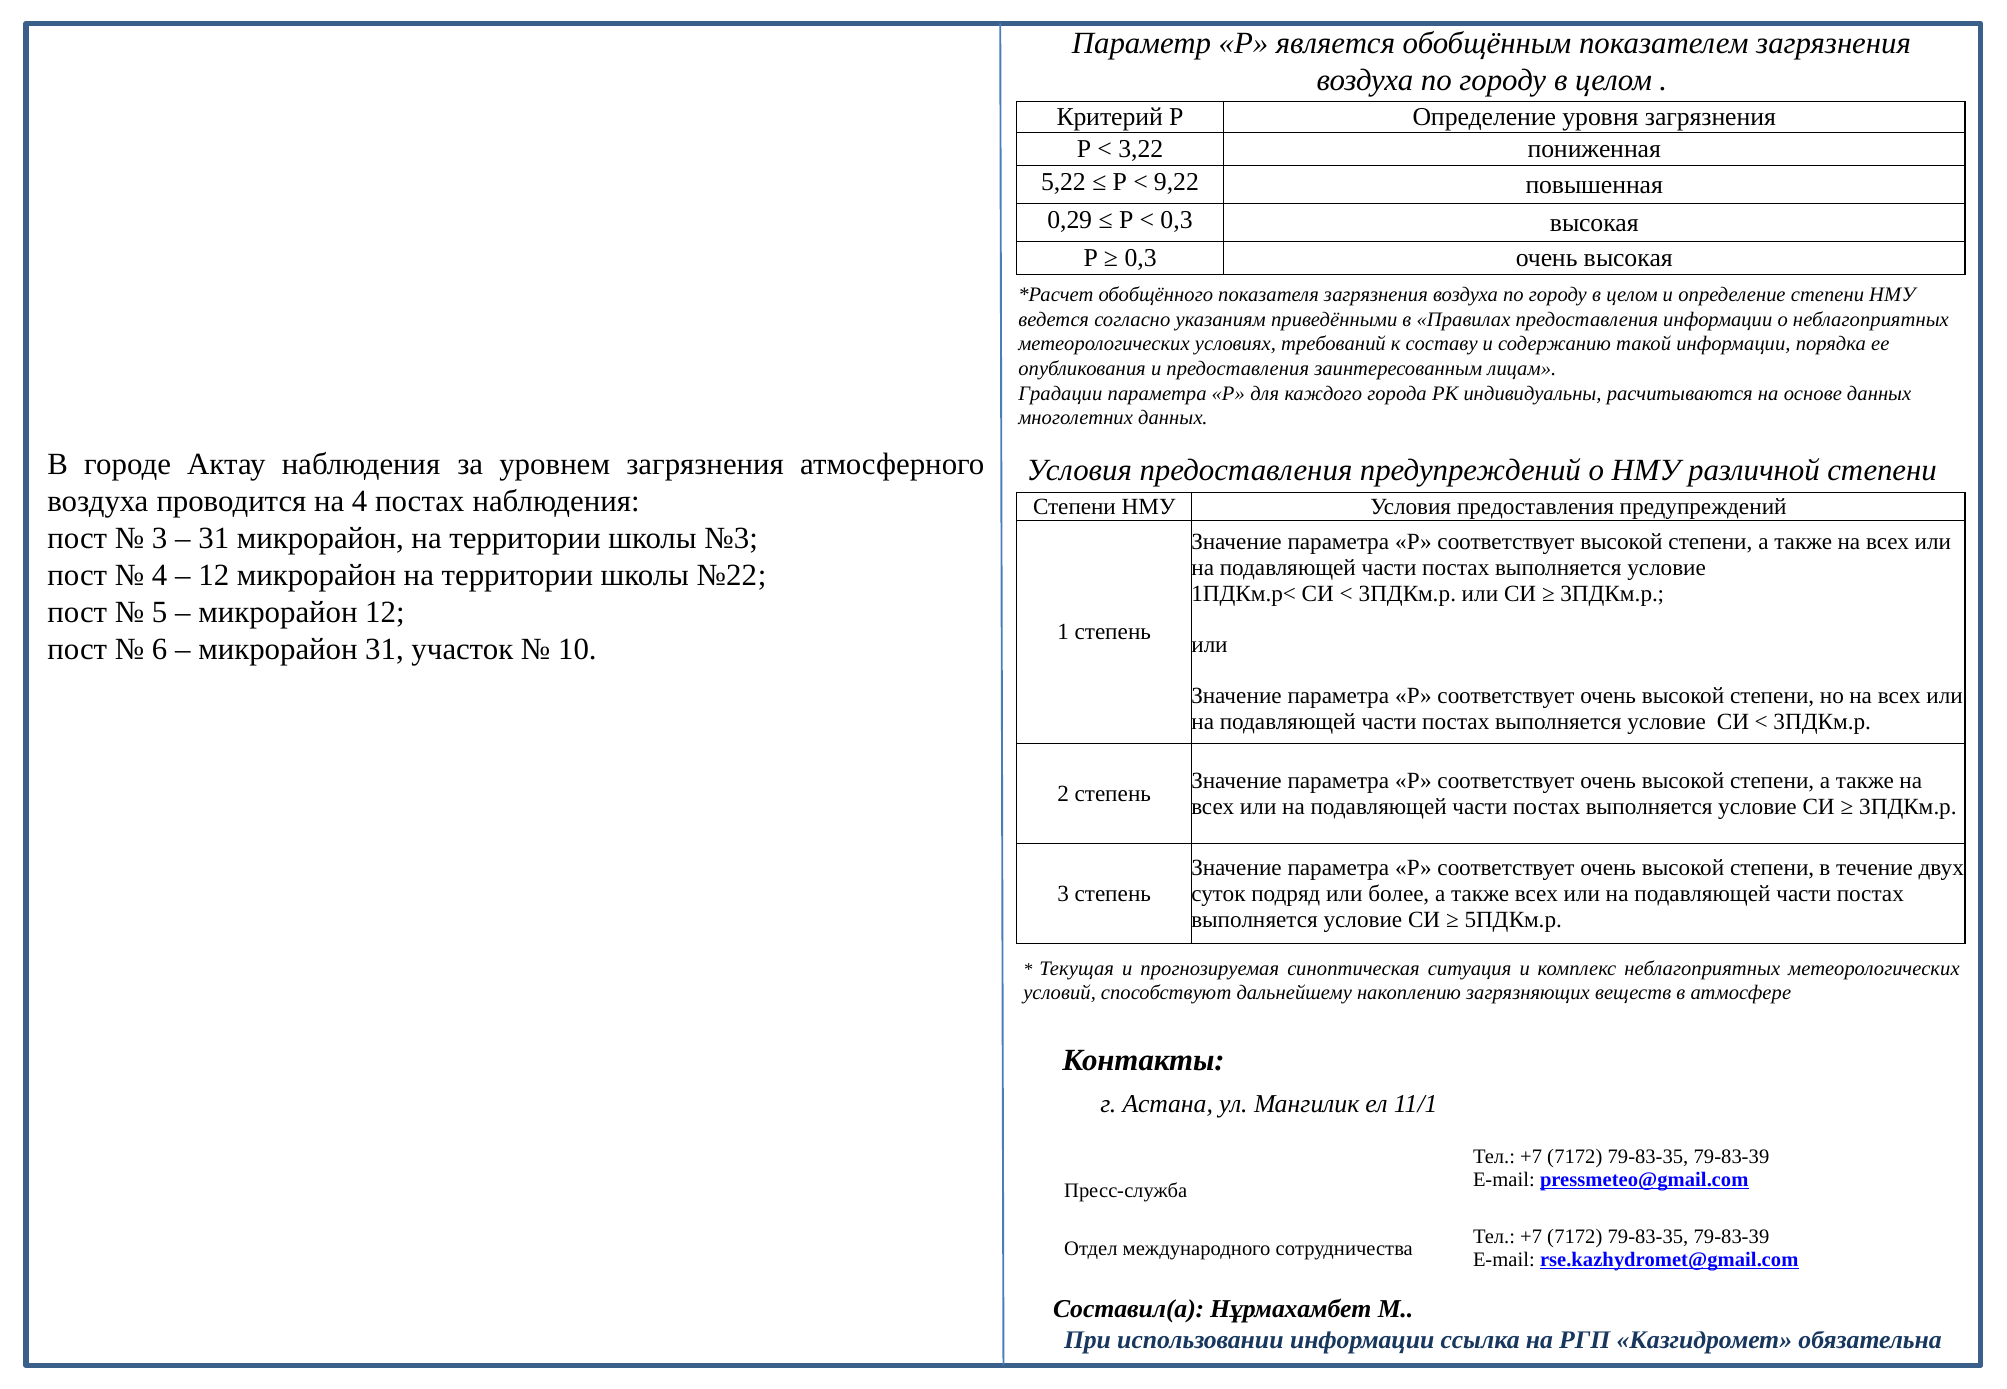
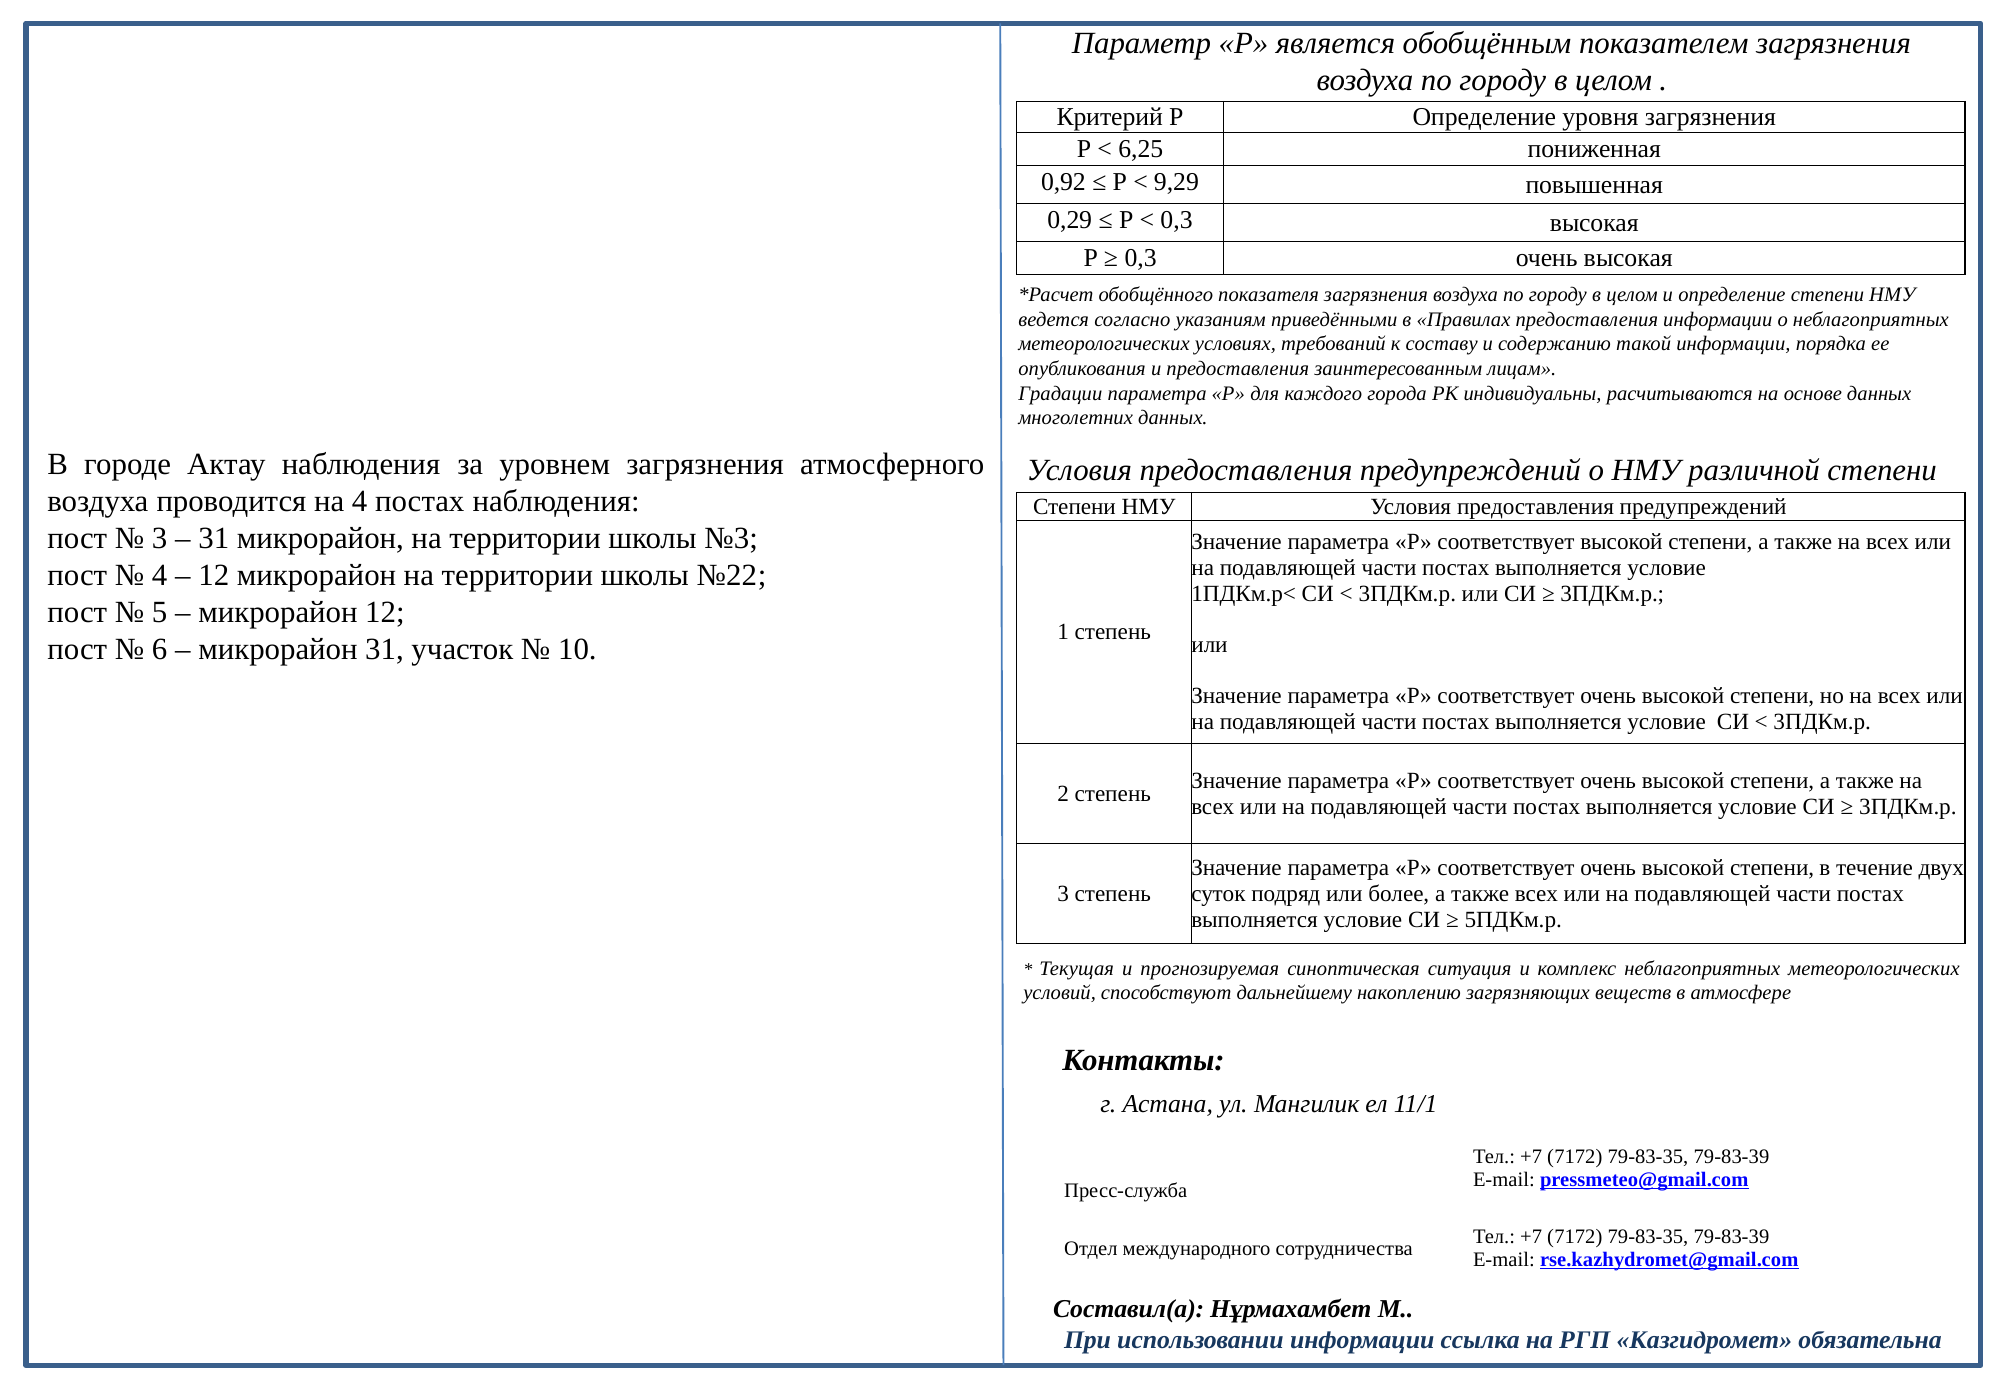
3,22: 3,22 -> 6,25 (1141, 149)
5,22: 5,22 -> 0,92 (1063, 182)
9,22: 9,22 -> 9,29 (1176, 182)
